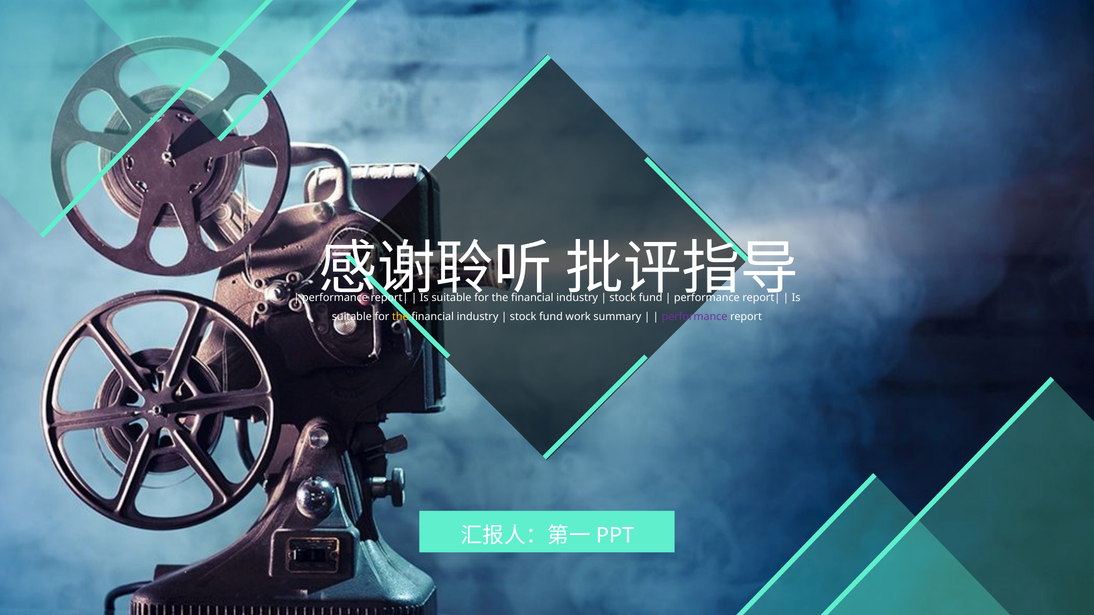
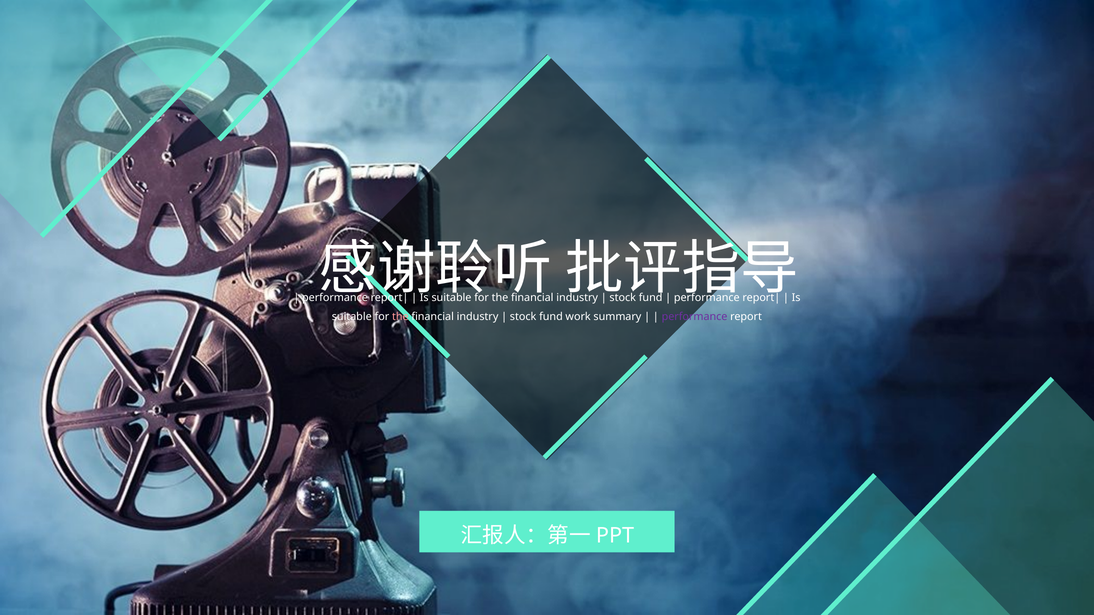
the colour: yellow -> pink (400, 317)
